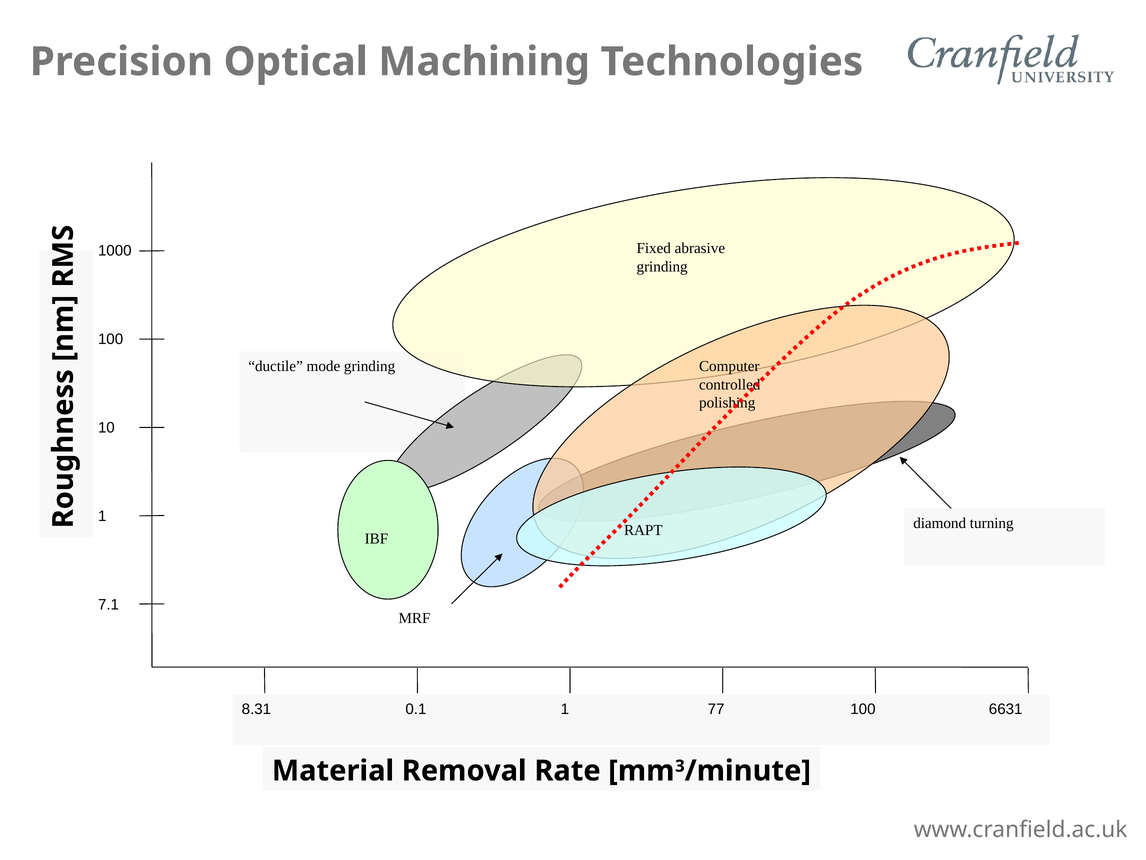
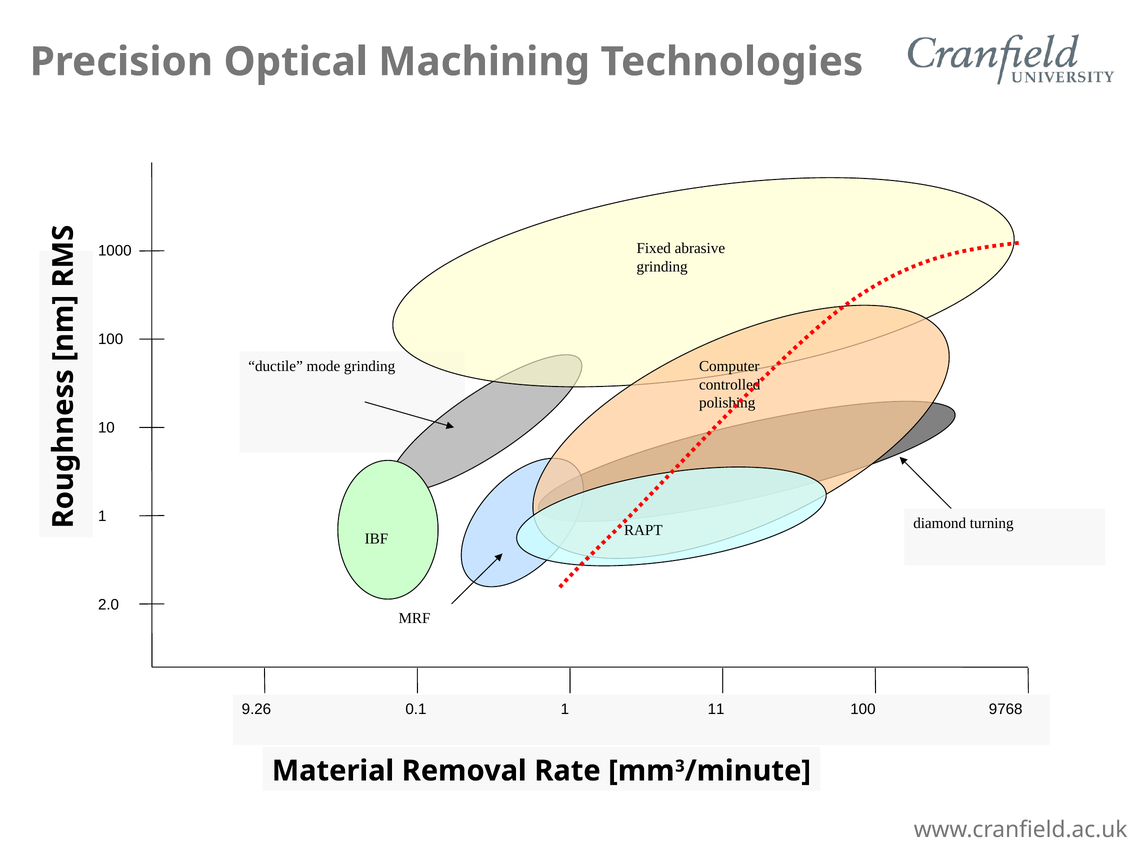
7.1: 7.1 -> 2.0 (108, 604)
8.31: 8.31 -> 9.26 (256, 709)
77: 77 -> 11 (716, 709)
6631: 6631 -> 9768 (1006, 709)
